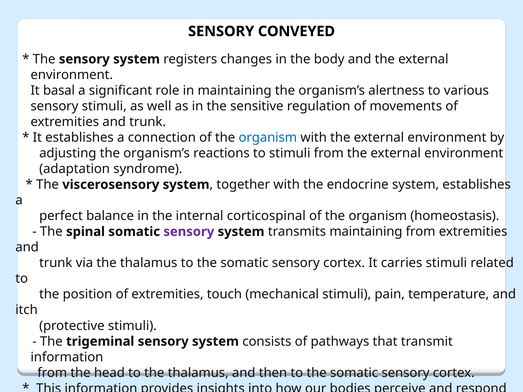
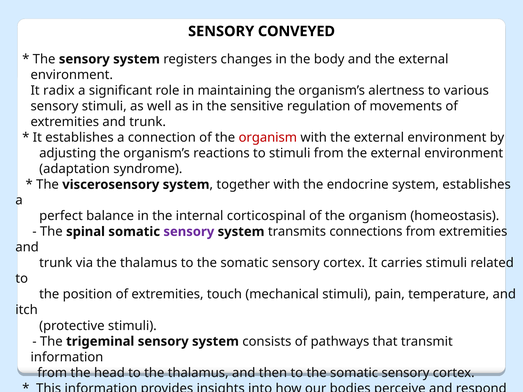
basal: basal -> radix (59, 91)
organism colour: blue -> red (268, 138)
transmits maintaining: maintaining -> connections (366, 232)
